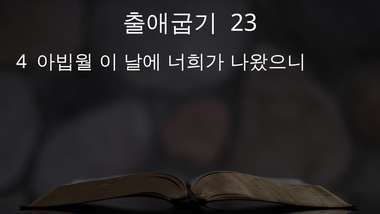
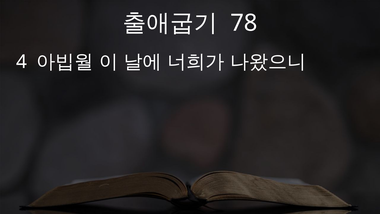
23: 23 -> 78 (244, 23)
